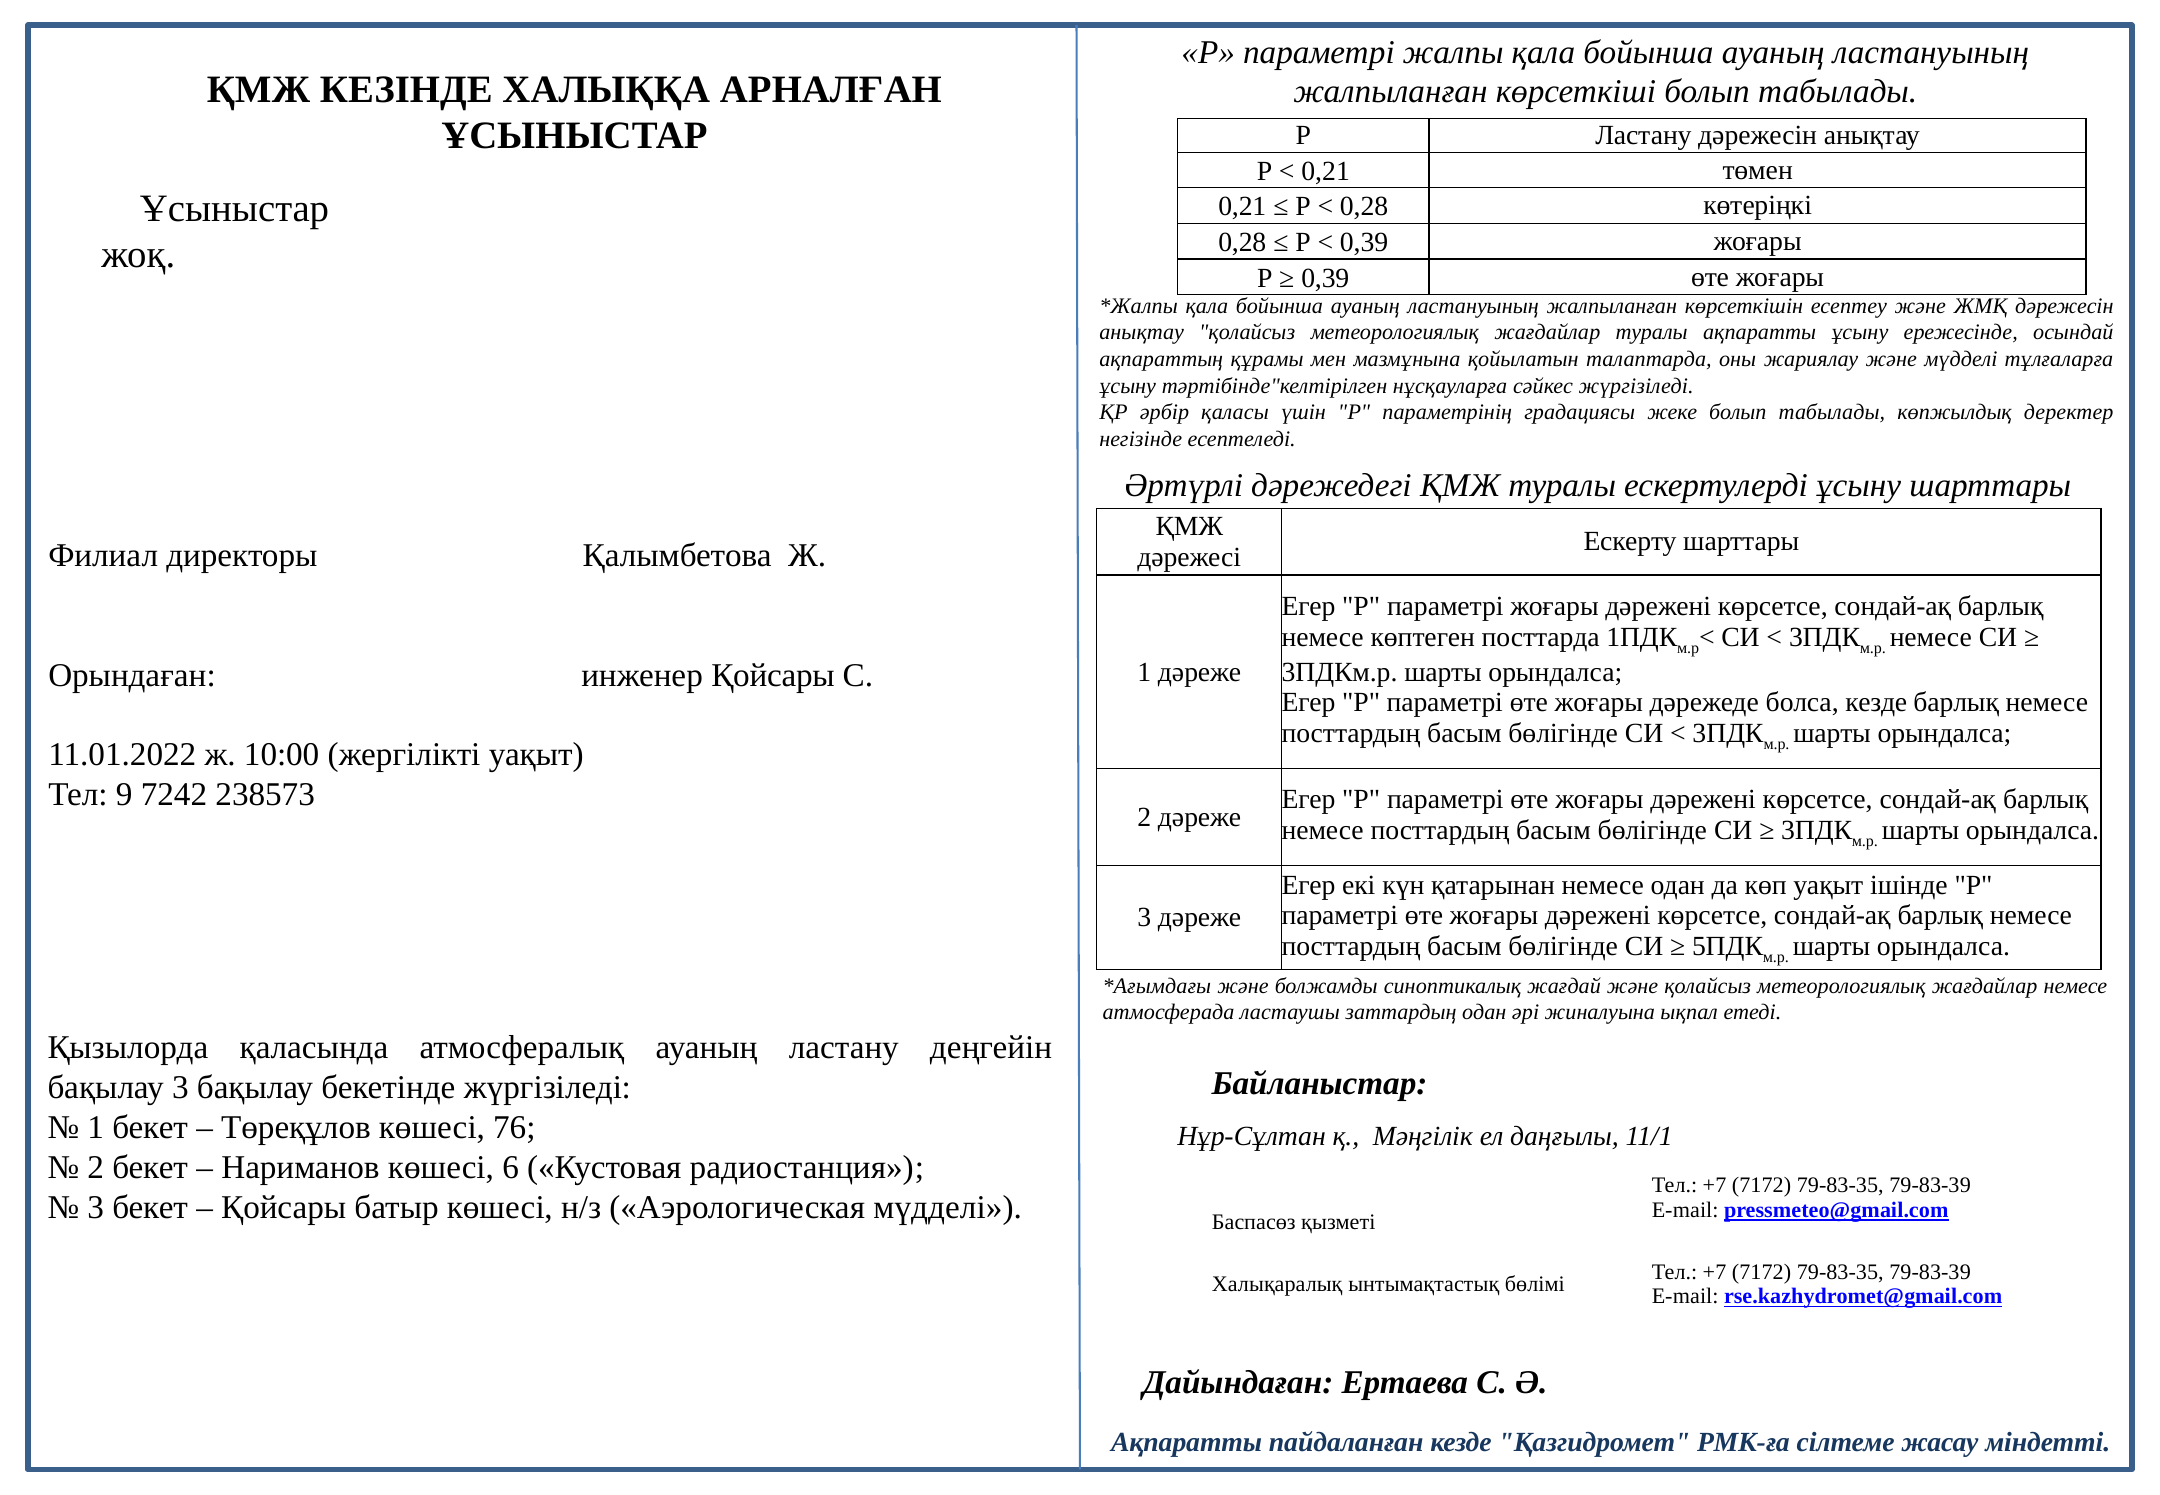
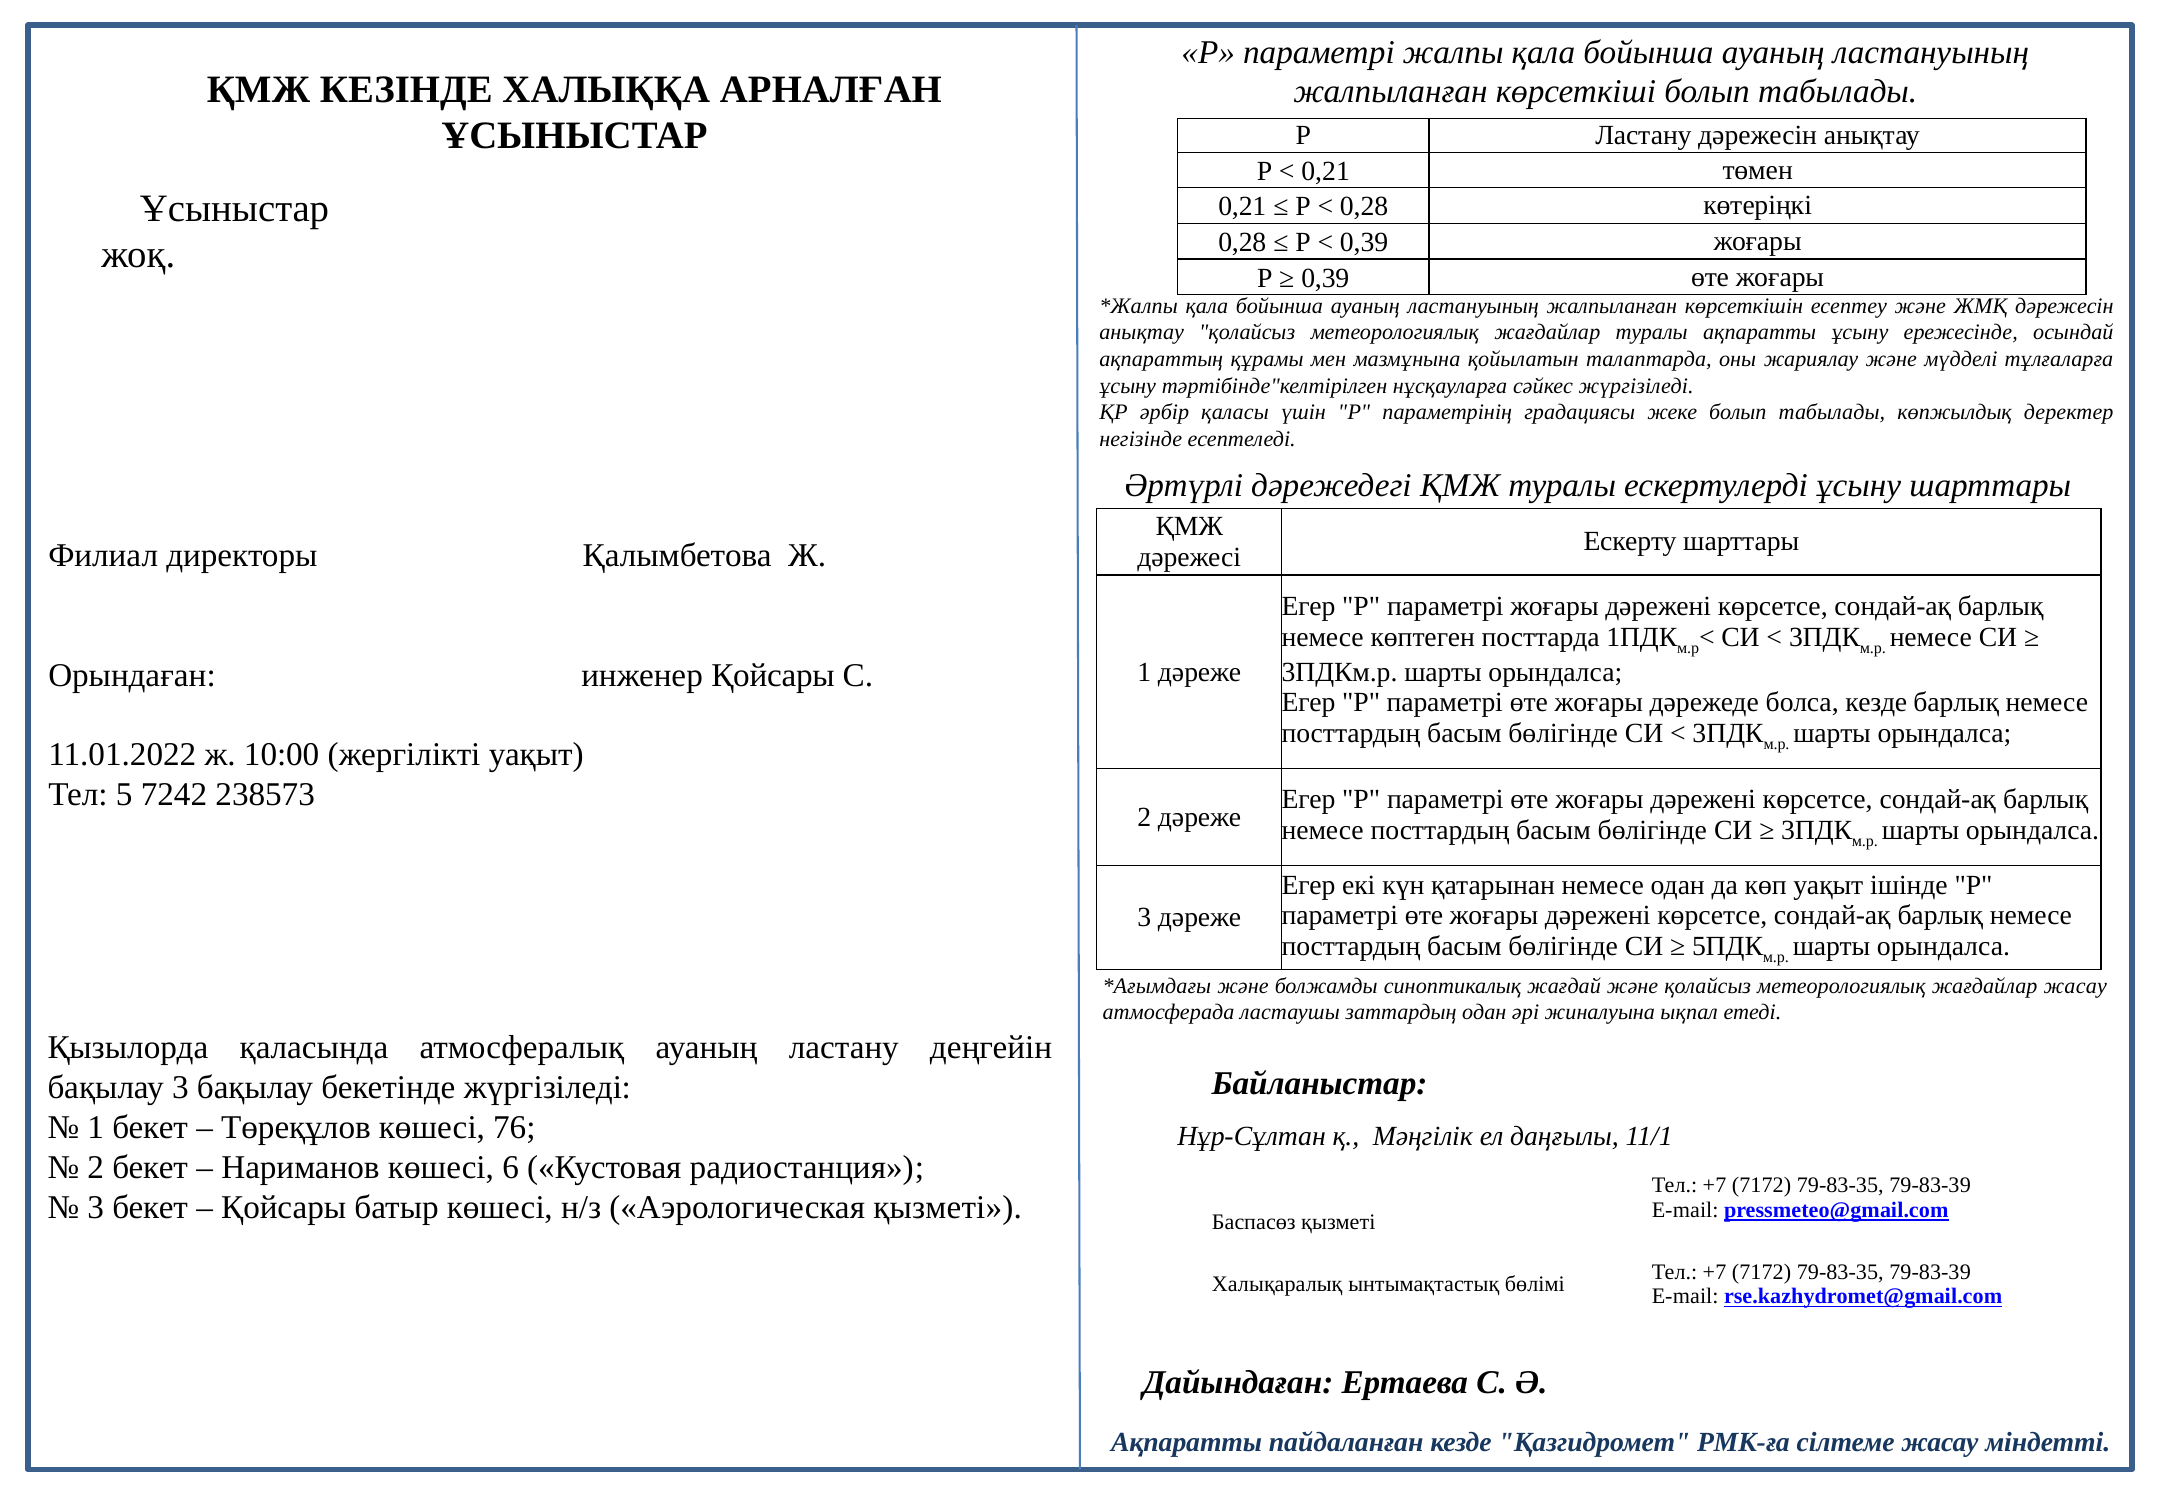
9: 9 -> 5 (124, 795)
жағдайлар немесе: немесе -> жасау (2075, 986)
Аэрологическая мүдделі: мүдделі -> қызметі (948, 1207)
